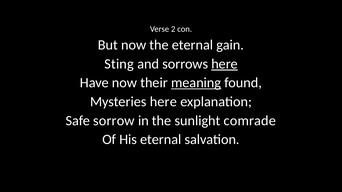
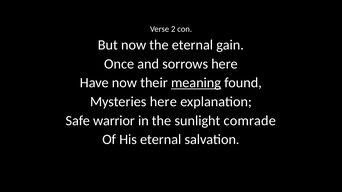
Sting: Sting -> Once (119, 64)
here underline: present -> none (225, 64)
sorrow: sorrow -> warrior (114, 121)
